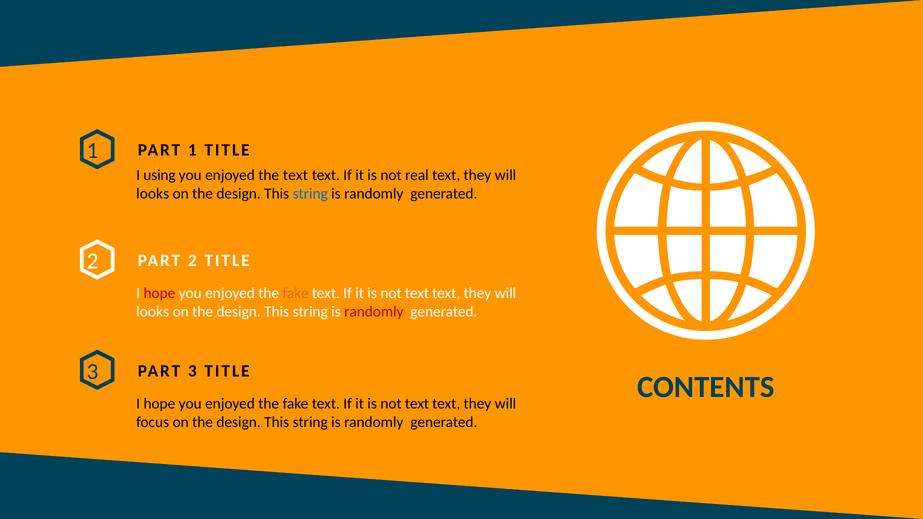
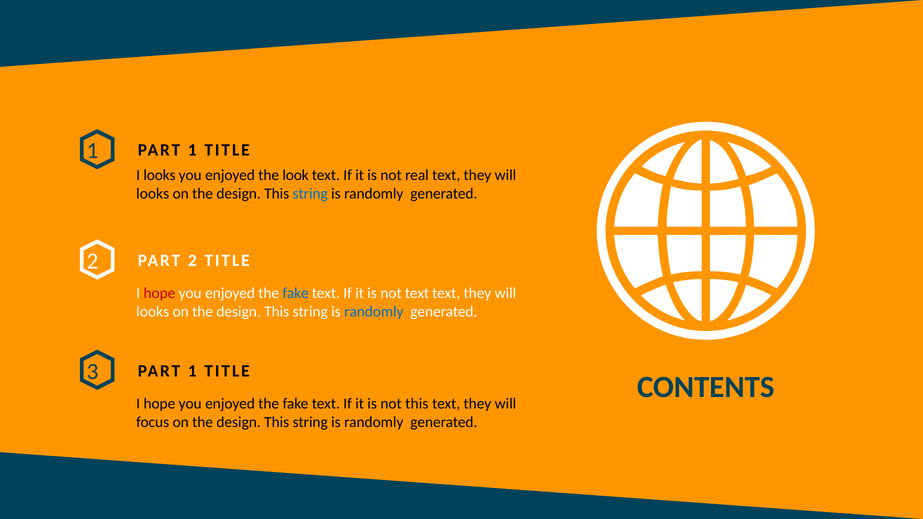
I using: using -> looks (159, 175)
the text: text -> look (296, 175)
fake colour: orange -> blue (296, 293)
randomly colour: red -> blue (374, 312)
3: 3 -> 1 (192, 371)
text: text -> this (417, 404)
